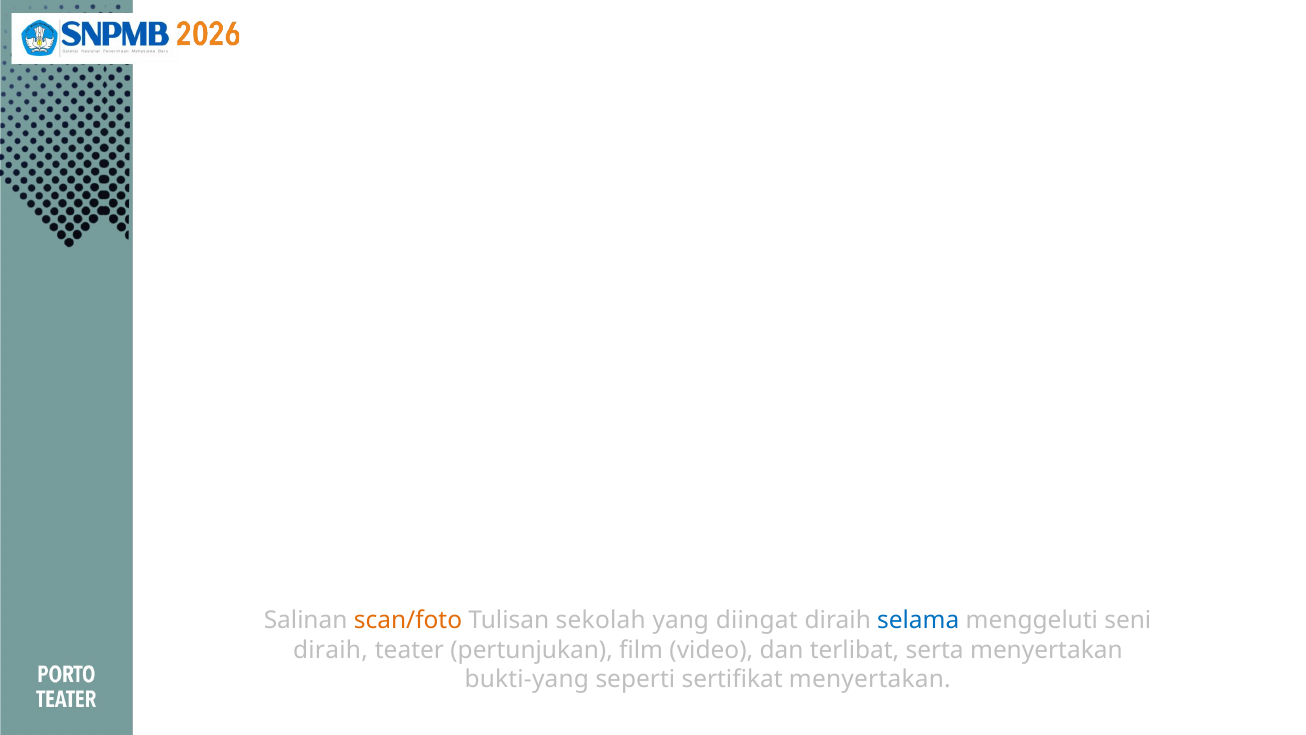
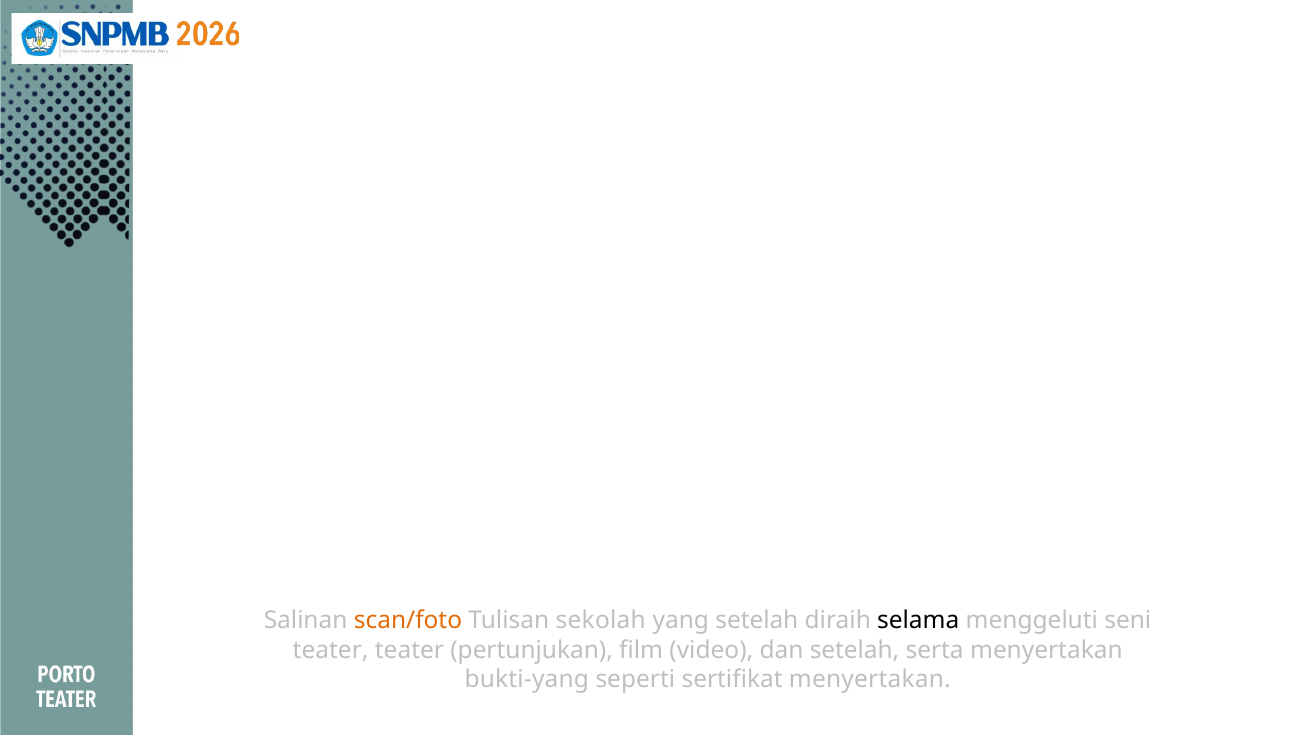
yang diingat: diingat -> setelah (757, 620)
selama colour: blue -> black (918, 620)
diraih: diraih -> teater (331, 650)
dan terlibat: terlibat -> setelah (855, 650)
